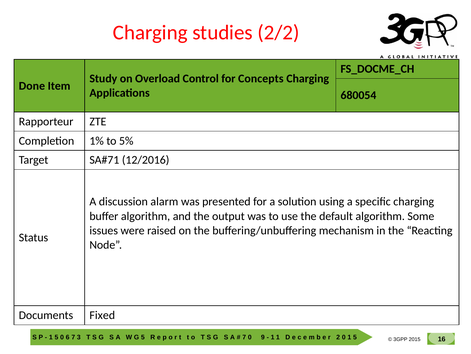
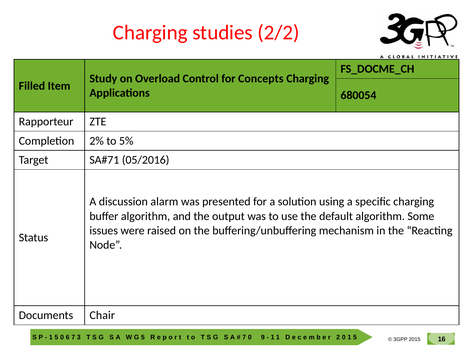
Done: Done -> Filled (32, 86)
1%: 1% -> 2% (97, 141)
12/2016: 12/2016 -> 05/2016 (146, 160)
Fixed: Fixed -> Chair (102, 315)
